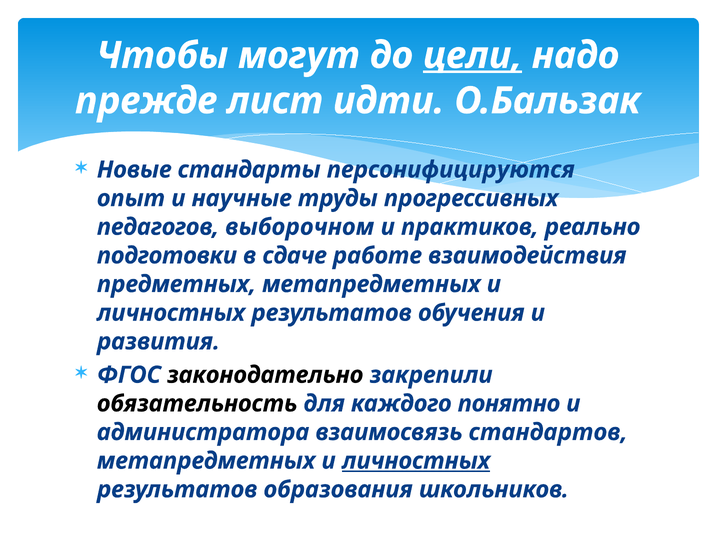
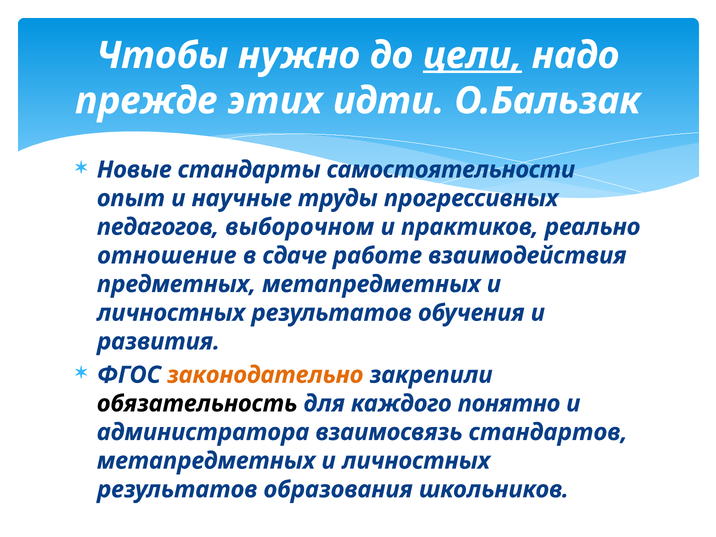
могут: могут -> нужно (299, 55)
лист: лист -> этих (275, 101)
персонифицируются: персонифицируются -> самостоятельности (451, 170)
подготовки: подготовки -> отношение (167, 256)
законодательно colour: black -> orange (265, 375)
личностных underline: present -> none (416, 461)
